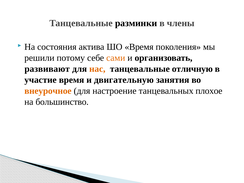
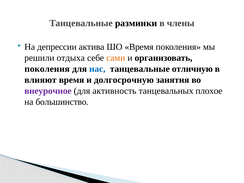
состояния: состояния -> депрессии (57, 47)
потому: потому -> отдыха (71, 58)
развивают: развивают -> поколения (47, 69)
нас colour: orange -> blue (97, 69)
участие: участие -> влияют (40, 80)
двигательную: двигательную -> долгосрочную (124, 80)
внеурочное colour: orange -> purple (48, 91)
настроение: настроение -> активность (114, 91)
